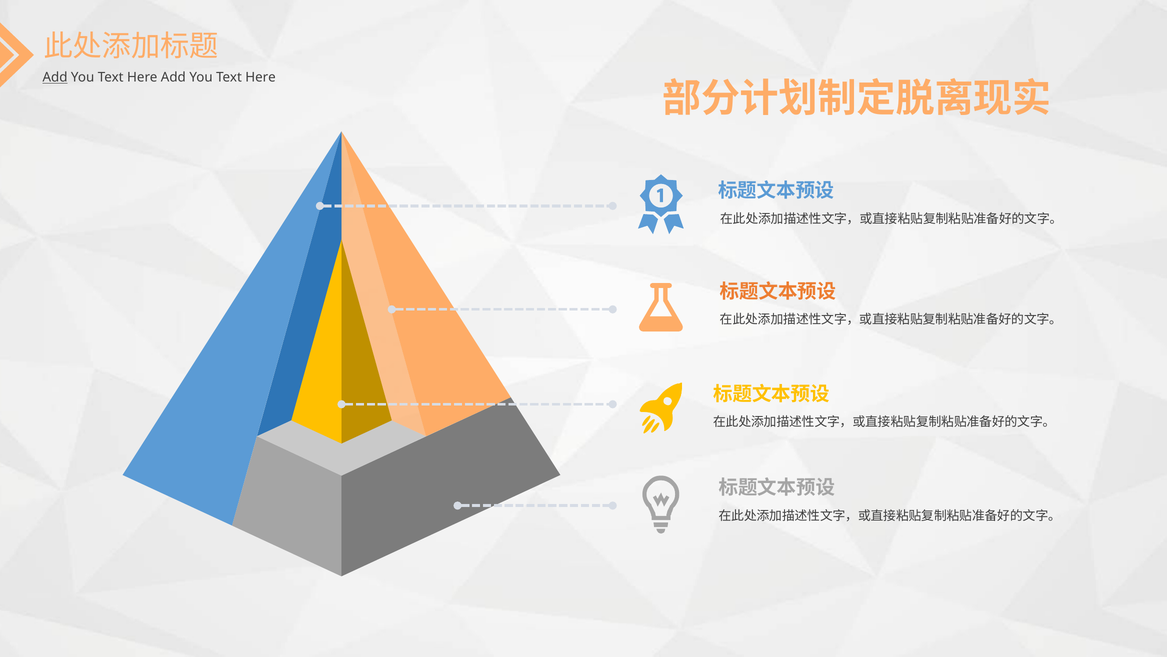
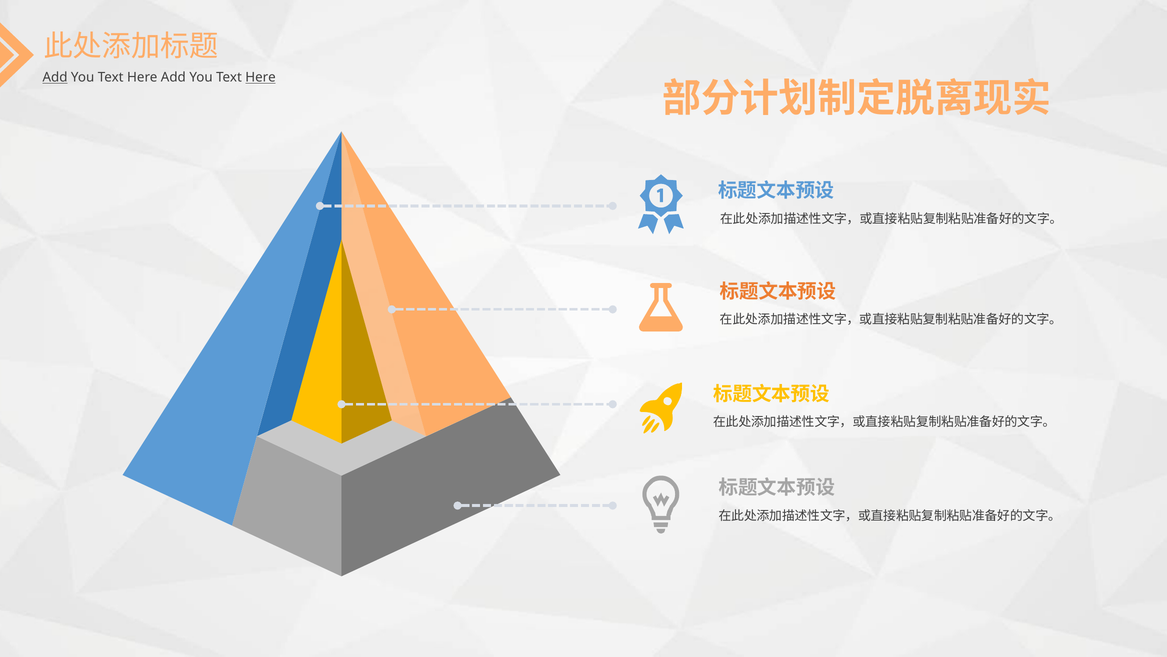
Here underline: none -> present (261, 77)
